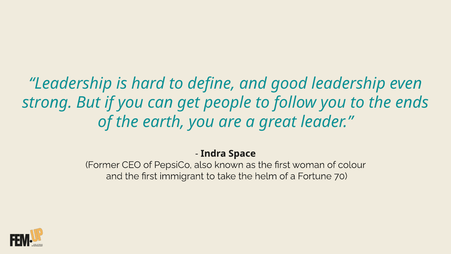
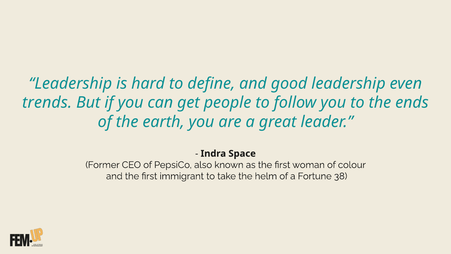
strong: strong -> trends (47, 103)
70: 70 -> 38 (341, 176)
